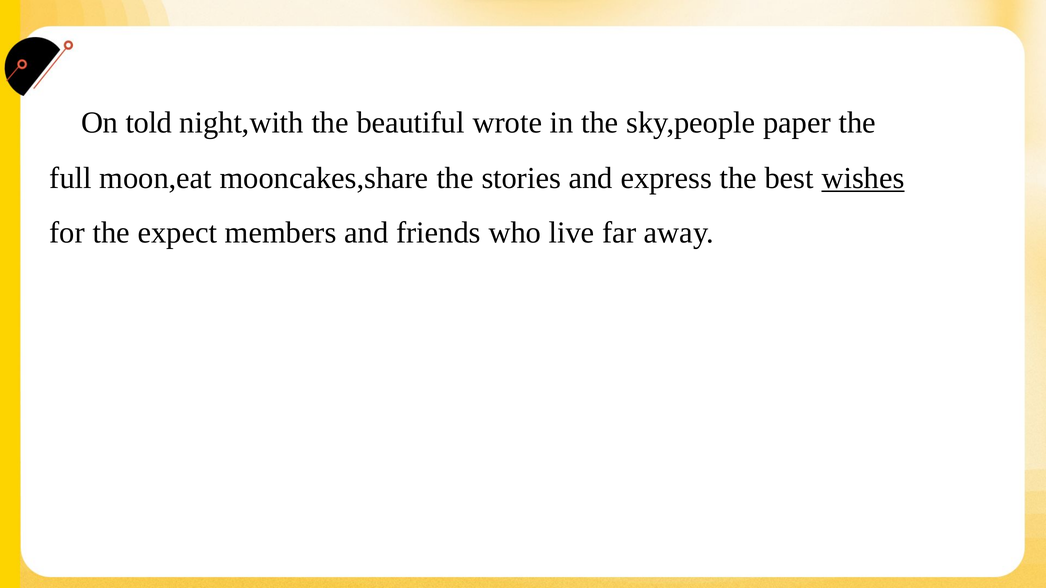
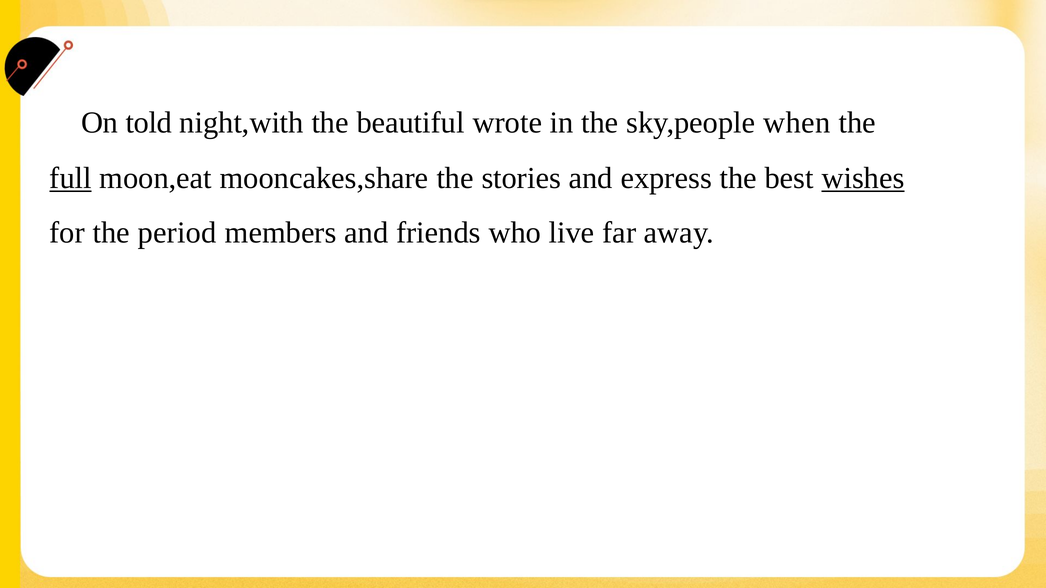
paper: paper -> when (797, 123)
full underline: none -> present (70, 178)
expect: expect -> period (177, 233)
